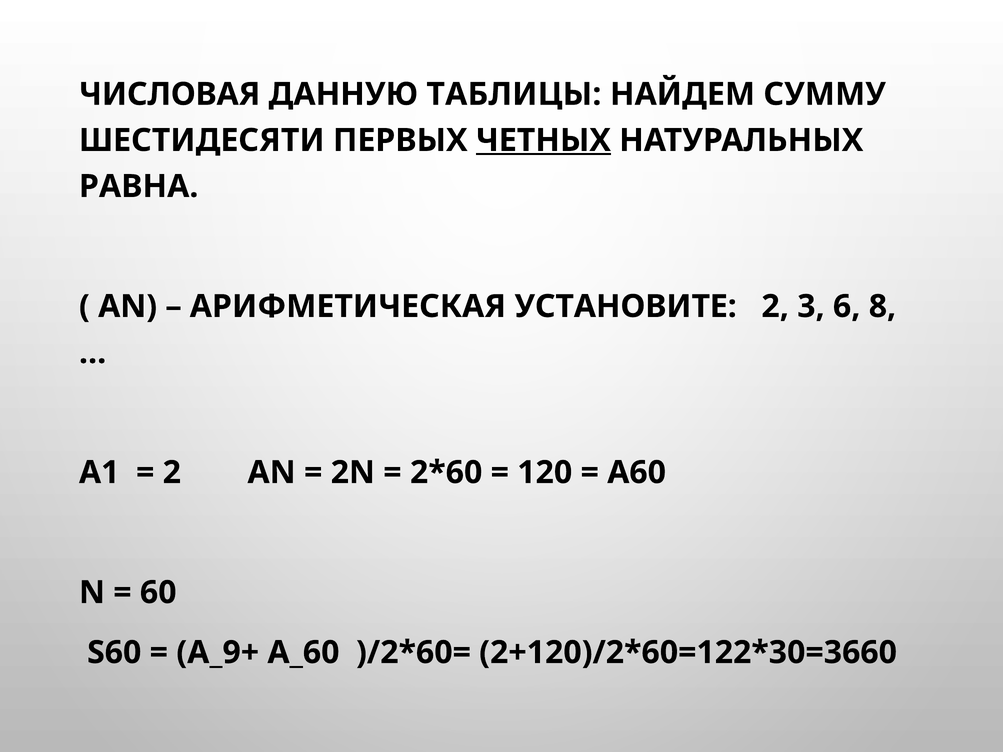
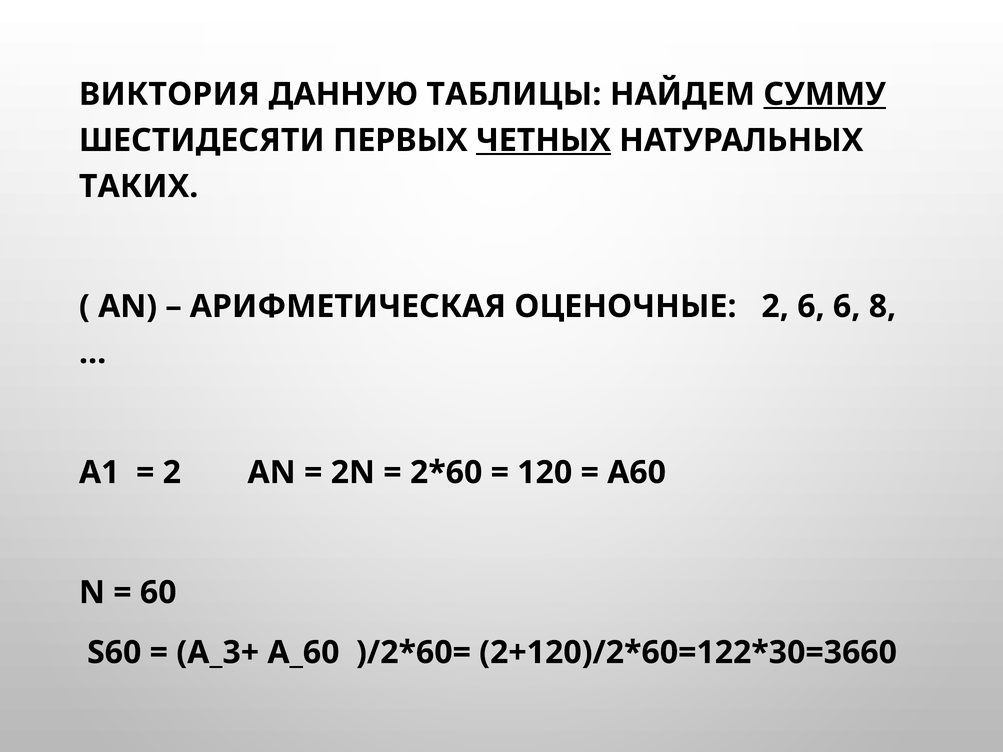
ЧИСЛОВАЯ: ЧИСЛОВАЯ -> ВИКТОРИЯ (169, 94)
СУММУ underline: none -> present (825, 94)
РАВНА: РАВНА -> ТАКИХ (139, 186)
УСТАНОВИТЕ: УСТАНОВИТЕ -> ОЦЕНОЧНЫЕ (625, 307)
2 3: 3 -> 6 (811, 307)
A_9+: A_9+ -> A_3+ (218, 653)
